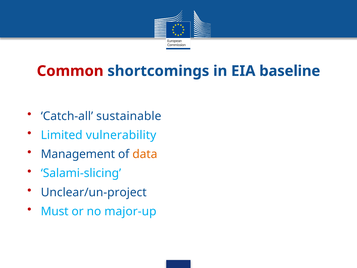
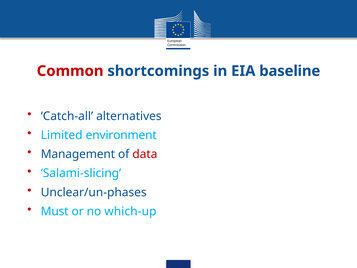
sustainable: sustainable -> alternatives (129, 116)
vulnerability: vulnerability -> environment (121, 135)
data colour: orange -> red (145, 154)
Unclear/un-project: Unclear/un-project -> Unclear/un-phases (94, 192)
major-up: major-up -> which-up (130, 211)
